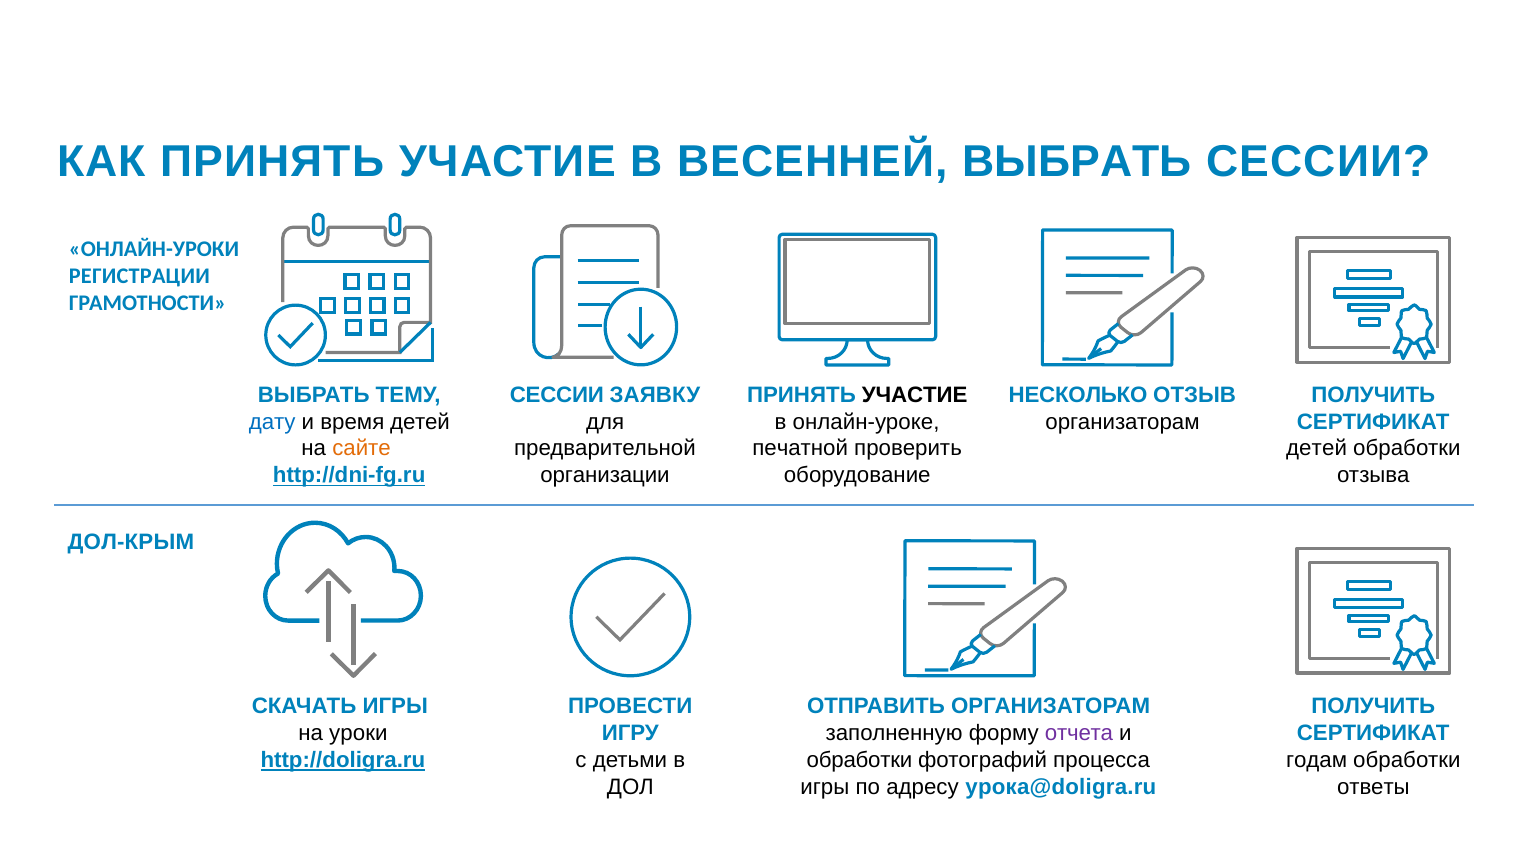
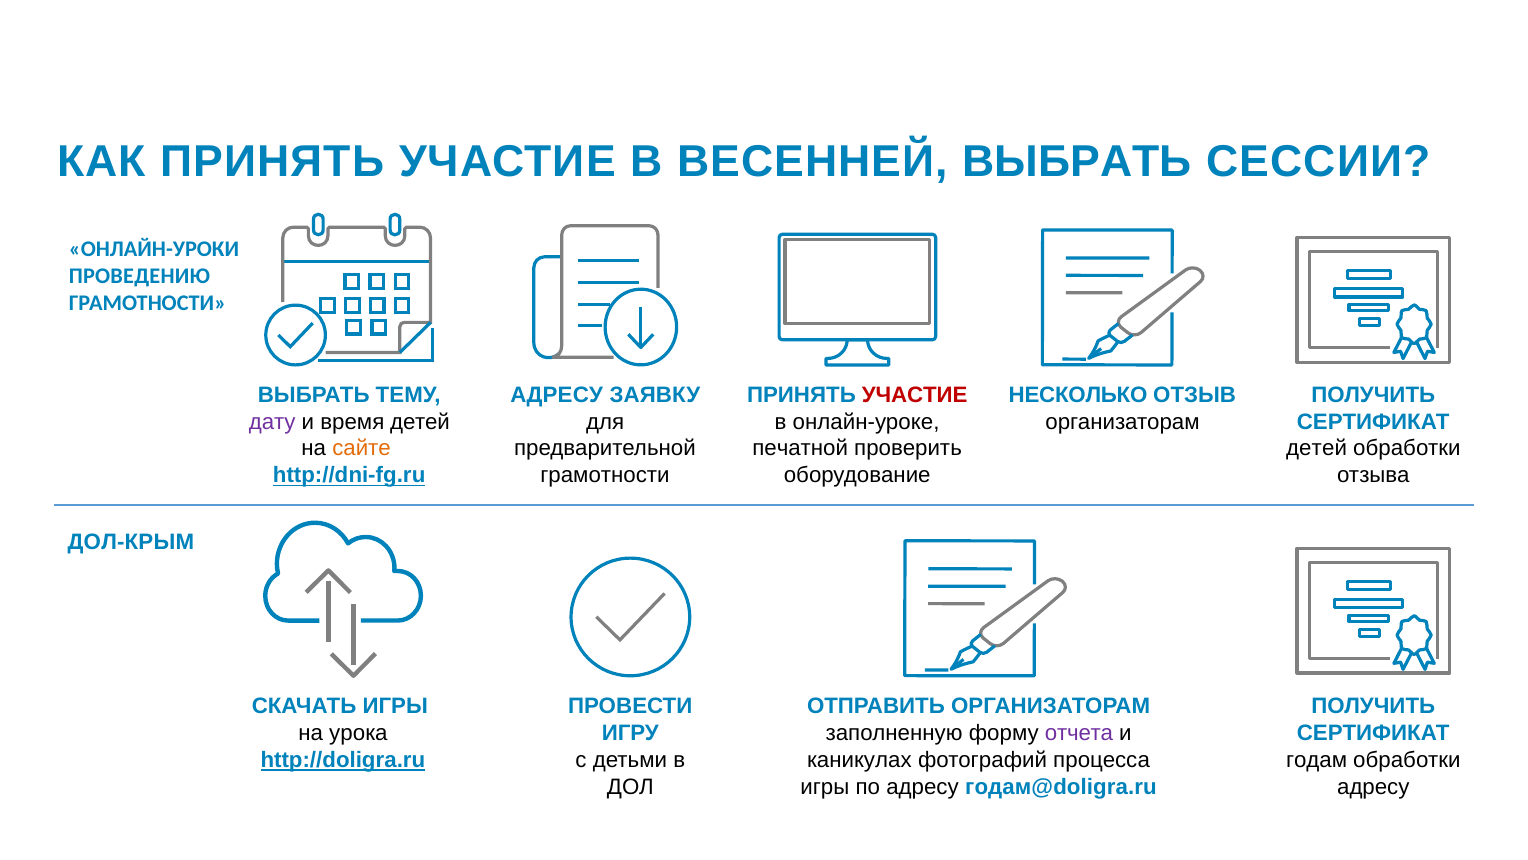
РЕГИСТРАЦИИ: РЕГИСТРАЦИИ -> ПРОВЕДЕНИЮ (139, 276)
СЕССИИ: СЕССИИ -> АДРЕСУ (557, 395)
УЧАСТИЕ colour: black -> red (915, 395)
дату colour: blue -> purple (272, 422)
организации: организации -> грамотности (605, 475)
уроки: уроки -> урока (358, 733)
обработки: обработки -> каникулах (859, 760)
урока@doligra.ru: урока@doligra.ru -> годам@doligra.ru (1061, 786)
ответы: ответы -> адресу (1373, 786)
